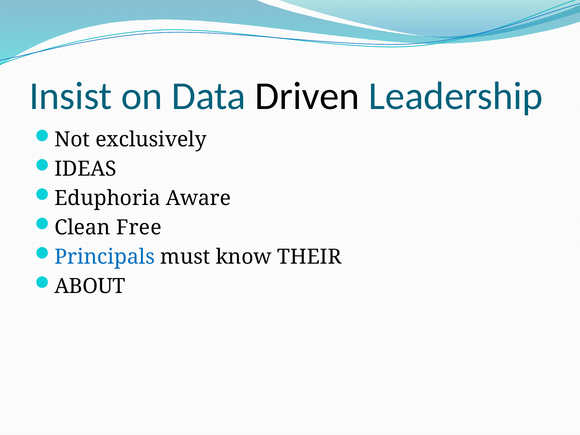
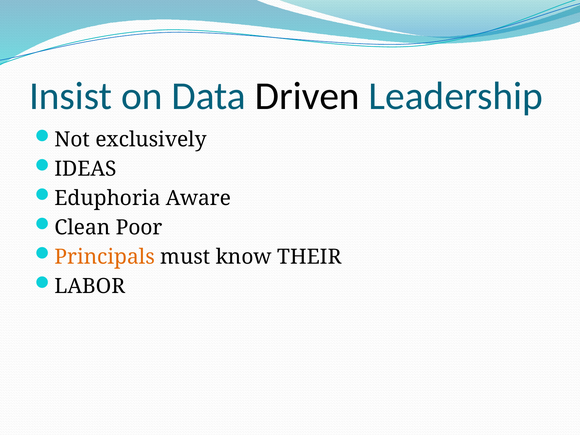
Free: Free -> Poor (139, 228)
Principals colour: blue -> orange (105, 257)
ABOUT: ABOUT -> LABOR (90, 286)
